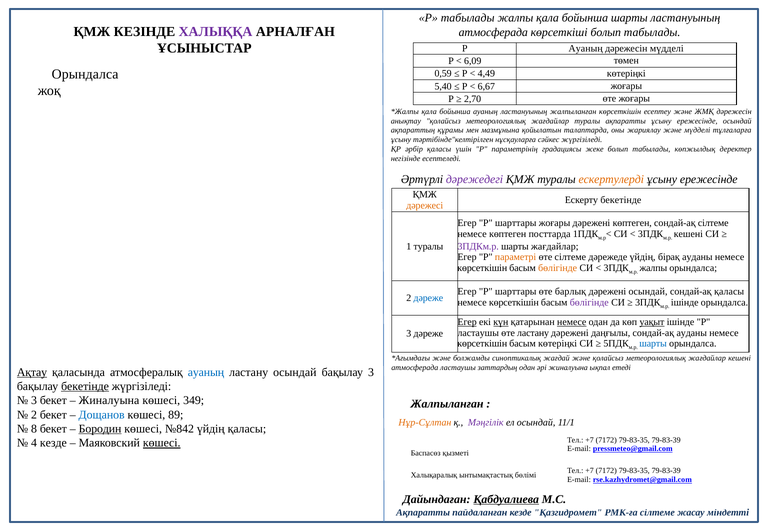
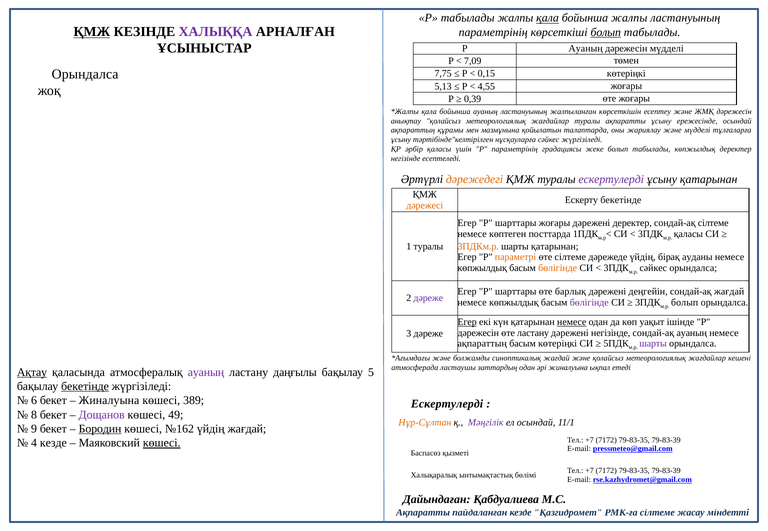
қала underline: none -> present (547, 18)
бойынша шарты: шарты -> жалпы (629, 18)
ҚМЖ underline: none -> present (92, 32)
атмосферада: атмосферада -> параметрінің (493, 32)
болып underline: none -> present (606, 32)
6,09: 6,09 -> 7,09 (473, 61)
0,59: 0,59 -> 7,75 (443, 74)
4,49: 4,49 -> 0,15 (486, 74)
5,40: 5,40 -> 5,13 (443, 87)
6,67: 6,67 -> 4,55 (486, 87)
2,70: 2,70 -> 0,39 (473, 99)
дәрежедегі colour: purple -> orange (475, 180)
ескертулерді colour: orange -> purple (611, 180)
ережесінде: ережесінде -> қатарынан (709, 180)
дәрежені көптеген: көптеген -> деректер (632, 223)
кешені: кешені -> қаласы (688, 234)
3ПДКм.р colour: purple -> orange (478, 247)
шарты жағдайлар: жағдайлар -> қатарынан (555, 247)
көрсеткішін: көрсеткішін -> көпжылдық (482, 268)
жалпы: жалпы -> сәйкес (653, 268)
дәрежені осындай: осындай -> деңгейін (648, 292)
сондай-ақ қаласы: қаласы -> жағдай (729, 292)
дәреже colour: blue -> purple (428, 298)
көрсеткішін: көрсеткішін -> көпжылдық (514, 303)
ішінде: ішінде -> болып (685, 303)
күн underline: present -> none (501, 322)
уақыт underline: present -> none (652, 322)
ластаушы: ластаушы -> дәрежесін (478, 333)
дәрежені даңғылы: даңғылы -> негізінде (611, 333)
сондай-ақ ауданы: ауданы -> ауаның (692, 333)
көрсеткішін: көрсеткішін -> ақпараттың (482, 344)
шарты colour: blue -> purple (653, 344)
ауаның colour: blue -> purple (206, 373)
ластану осындай: осындай -> даңғылы (295, 373)
бақылау 3: 3 -> 5 (371, 373)
3: 3 -> 6 (34, 401)
349: 349 -> 389 (194, 401)
Жалпыланған: Жалпыланған -> Ескертулерді (447, 404)
2: 2 -> 8 (34, 415)
Дощанов colour: blue -> purple (102, 415)
89: 89 -> 49 (176, 415)
8: 8 -> 9 (34, 429)
№842: №842 -> №162 (179, 429)
үйдің қаласы: қаласы -> жағдай (247, 429)
Қабдуалиева underline: present -> none (506, 500)
